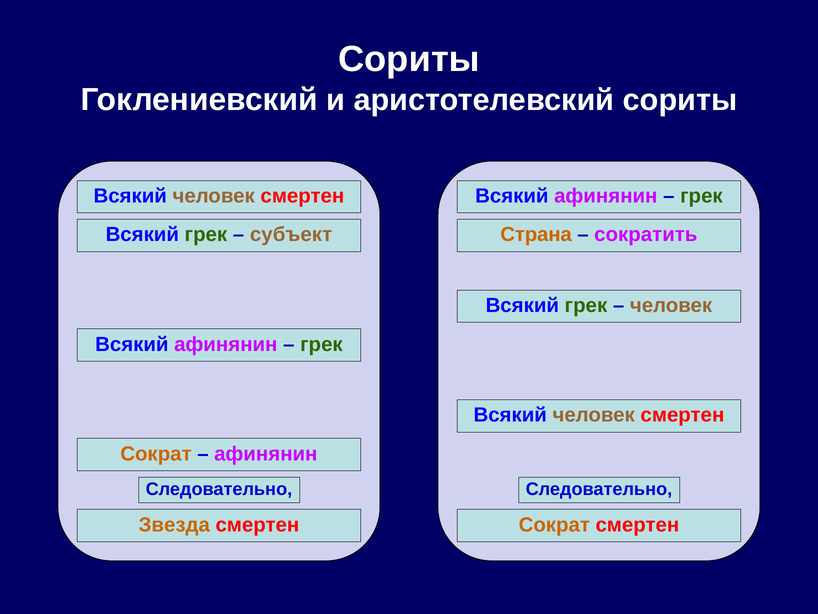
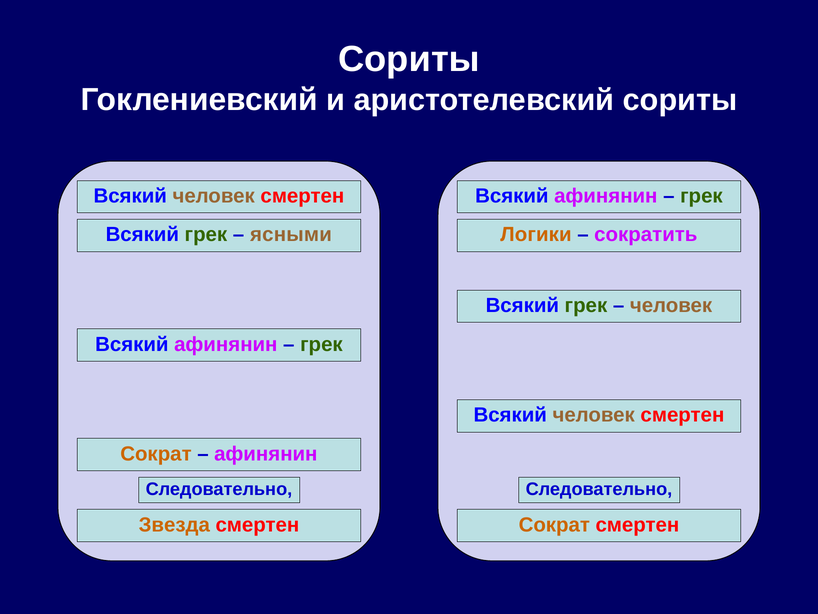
субъект: субъект -> ясными (291, 235)
Страна: Страна -> Логики (536, 235)
